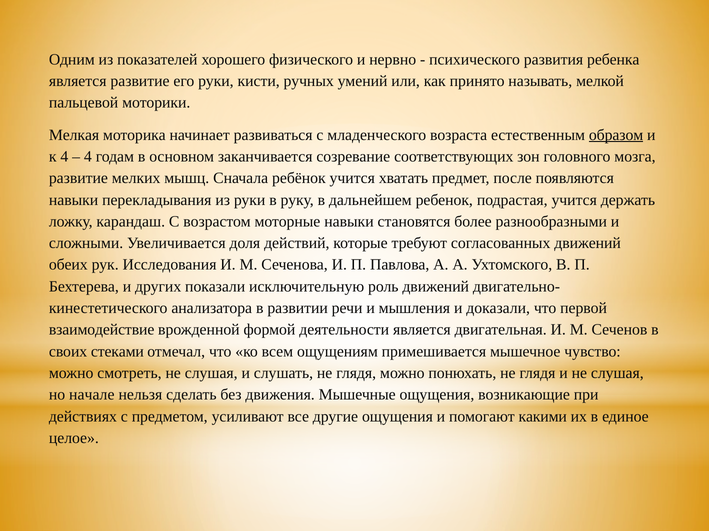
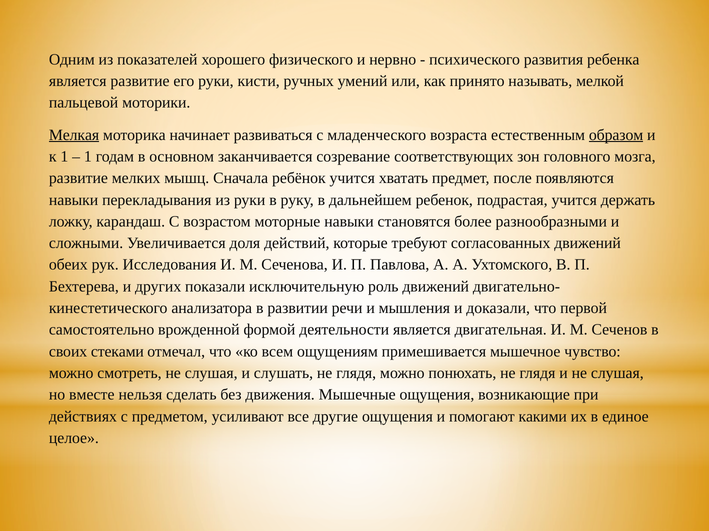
Мелкая underline: none -> present (74, 135)
к 4: 4 -> 1 (64, 157)
4: 4 -> 1 (88, 157)
взаимодействие: взаимодействие -> самостоятельно (102, 330)
начале: начале -> вместе (92, 395)
